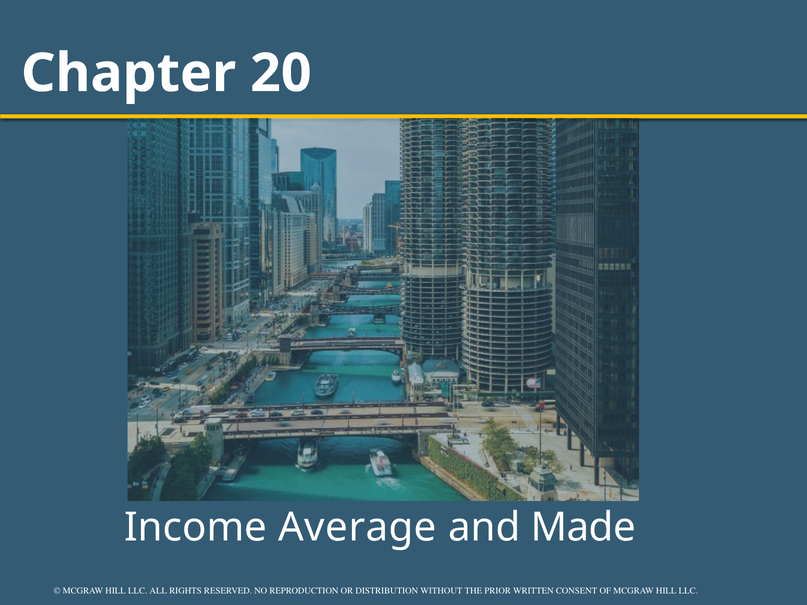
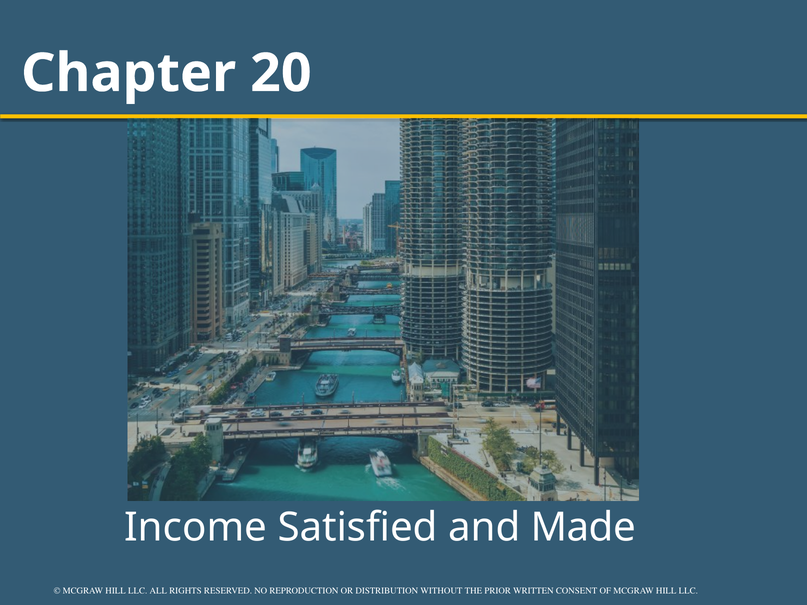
Average: Average -> Satisfied (358, 528)
